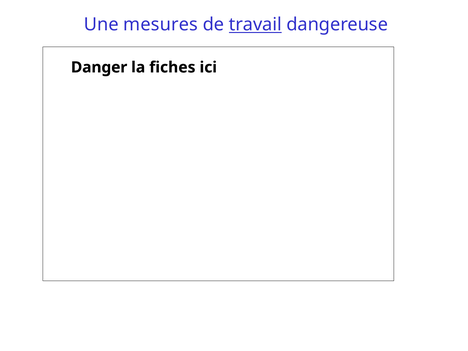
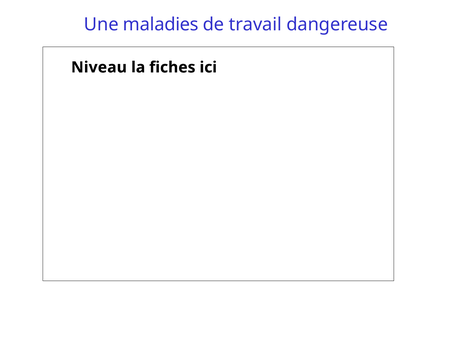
mesures: mesures -> maladies (161, 25)
travail underline: present -> none (255, 25)
Danger: Danger -> Niveau (99, 67)
